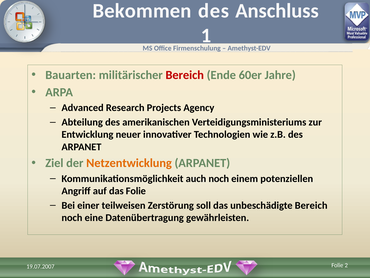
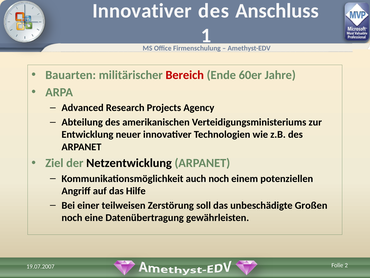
Bekommen: Bekommen -> Innovativer (142, 11)
Netzentwicklung colour: orange -> black (129, 163)
das Folie: Folie -> Hilfe (136, 191)
unbeschädigte Bereich: Bereich -> Großen (311, 205)
